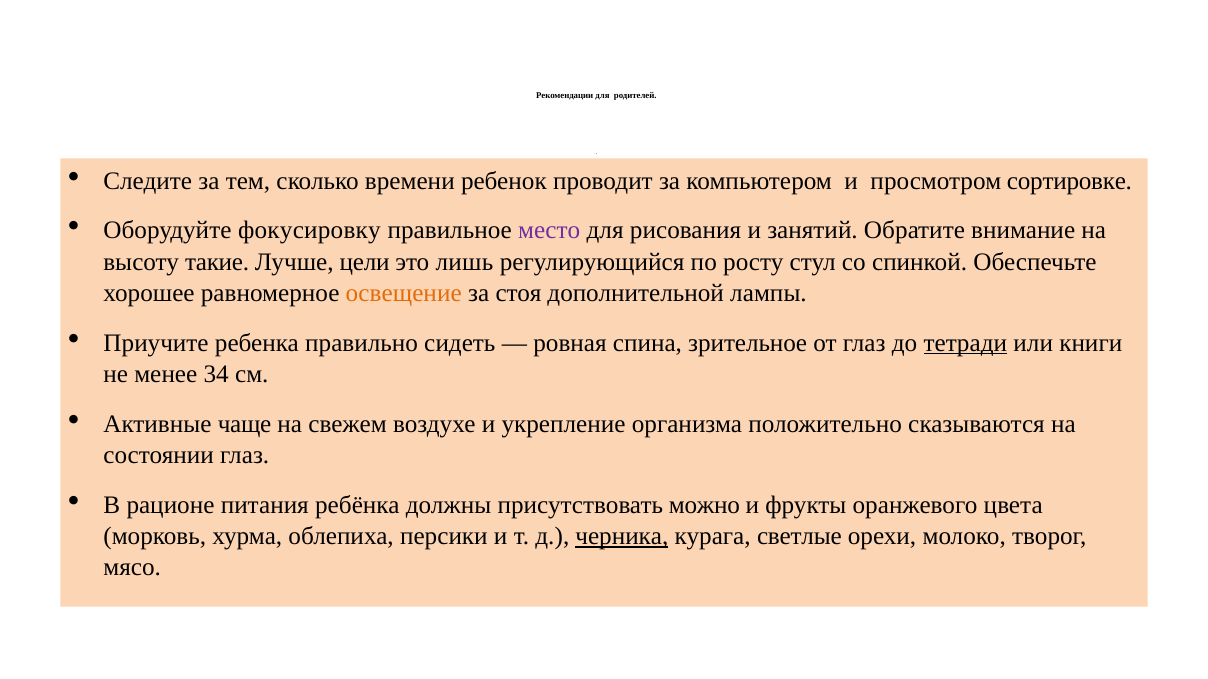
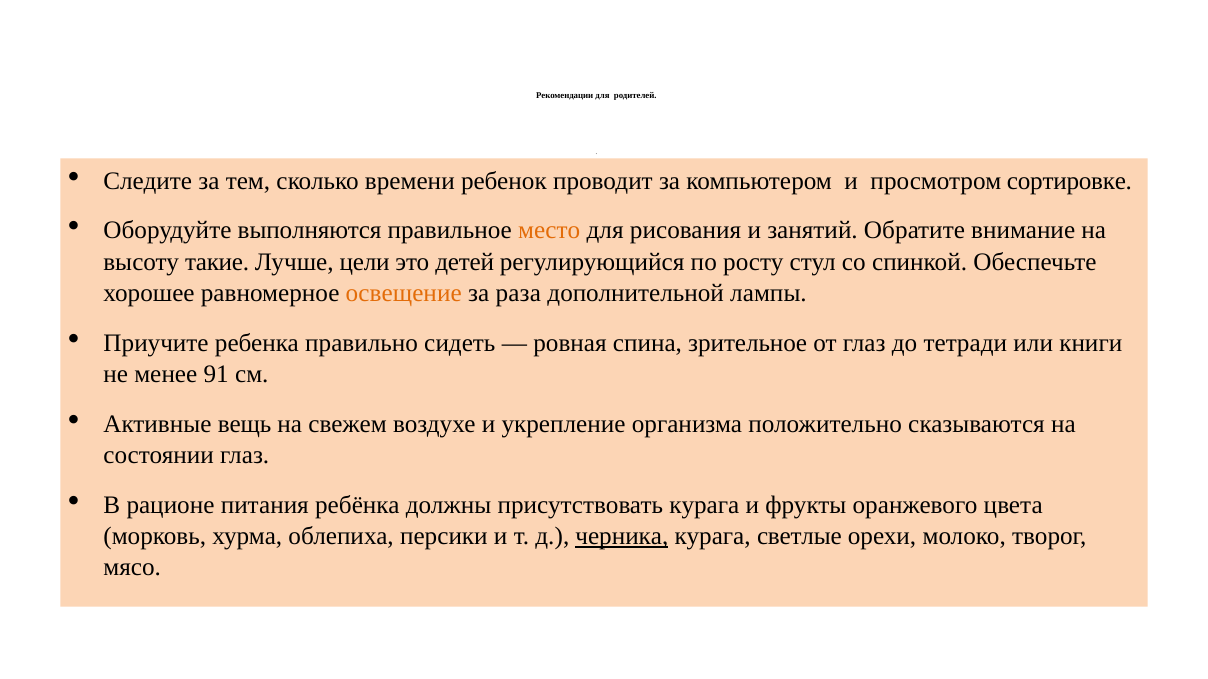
фокусировку: фокусировку -> выполняются (310, 231)
место colour: purple -> orange (549, 231)
лишь: лишь -> детей (465, 262)
стоя: стоя -> раза (518, 293)
тетради underline: present -> none (965, 343)
34: 34 -> 91 (216, 374)
чаще: чаще -> вещь (245, 424)
присутствовать можно: можно -> курага (704, 505)
